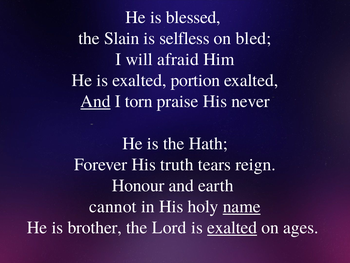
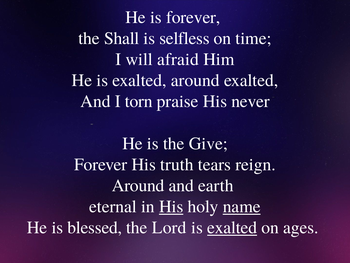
is blessed: blessed -> forever (193, 17)
Slain: Slain -> Shall (122, 38)
bled: bled -> time (253, 38)
exalted portion: portion -> around (195, 80)
And underline: present -> none (96, 101)
Hath: Hath -> Give (208, 143)
Honour: Honour -> Around (138, 185)
cannot: cannot -> eternal (113, 206)
His underline: none -> present (171, 206)
brother: brother -> blessed (95, 227)
